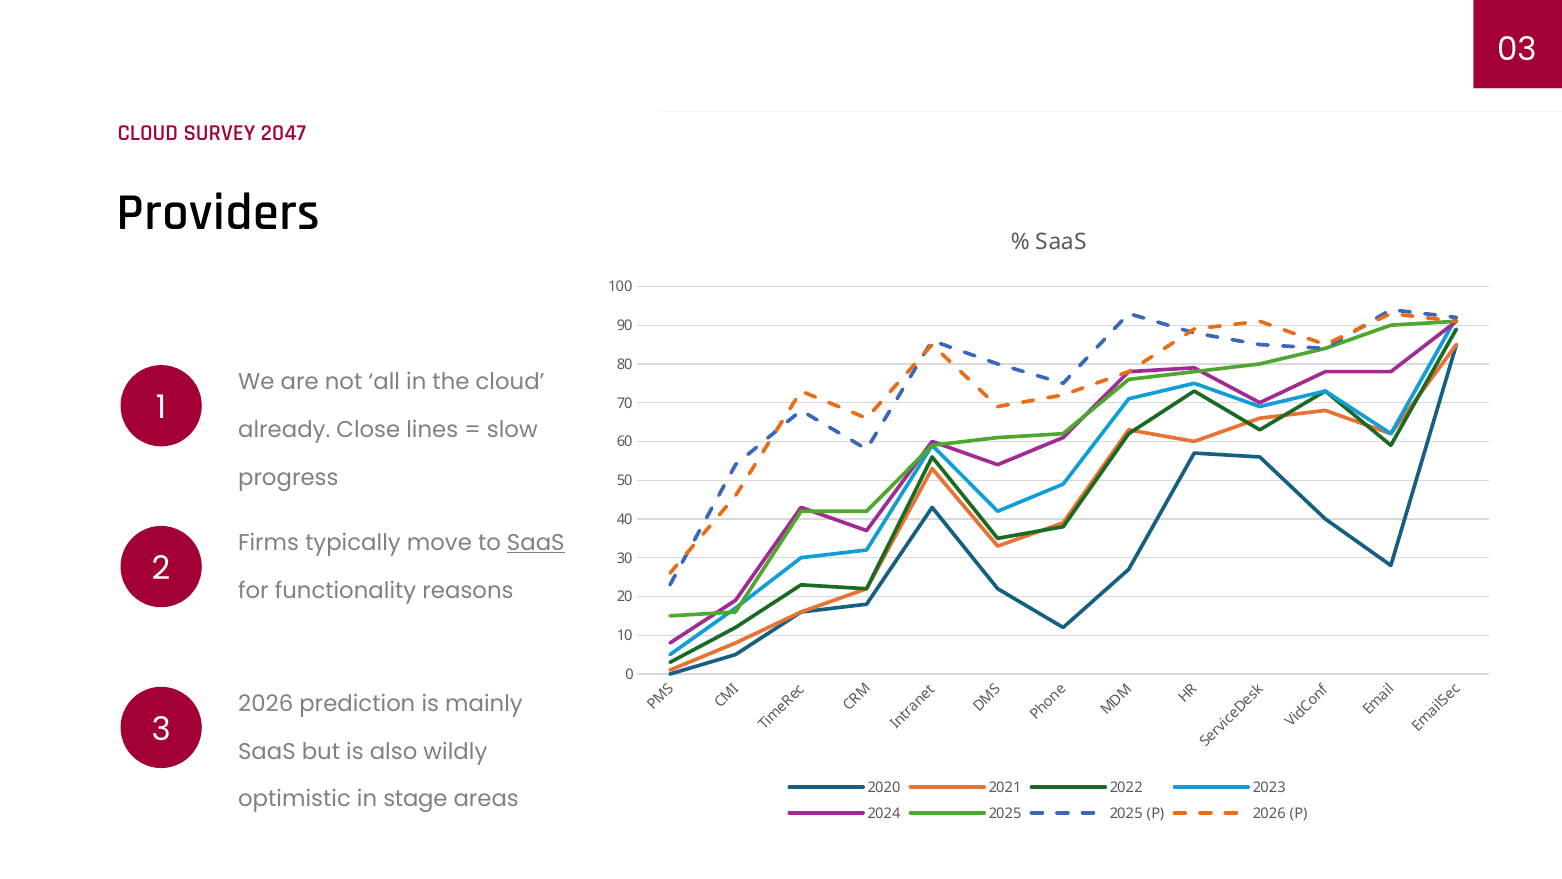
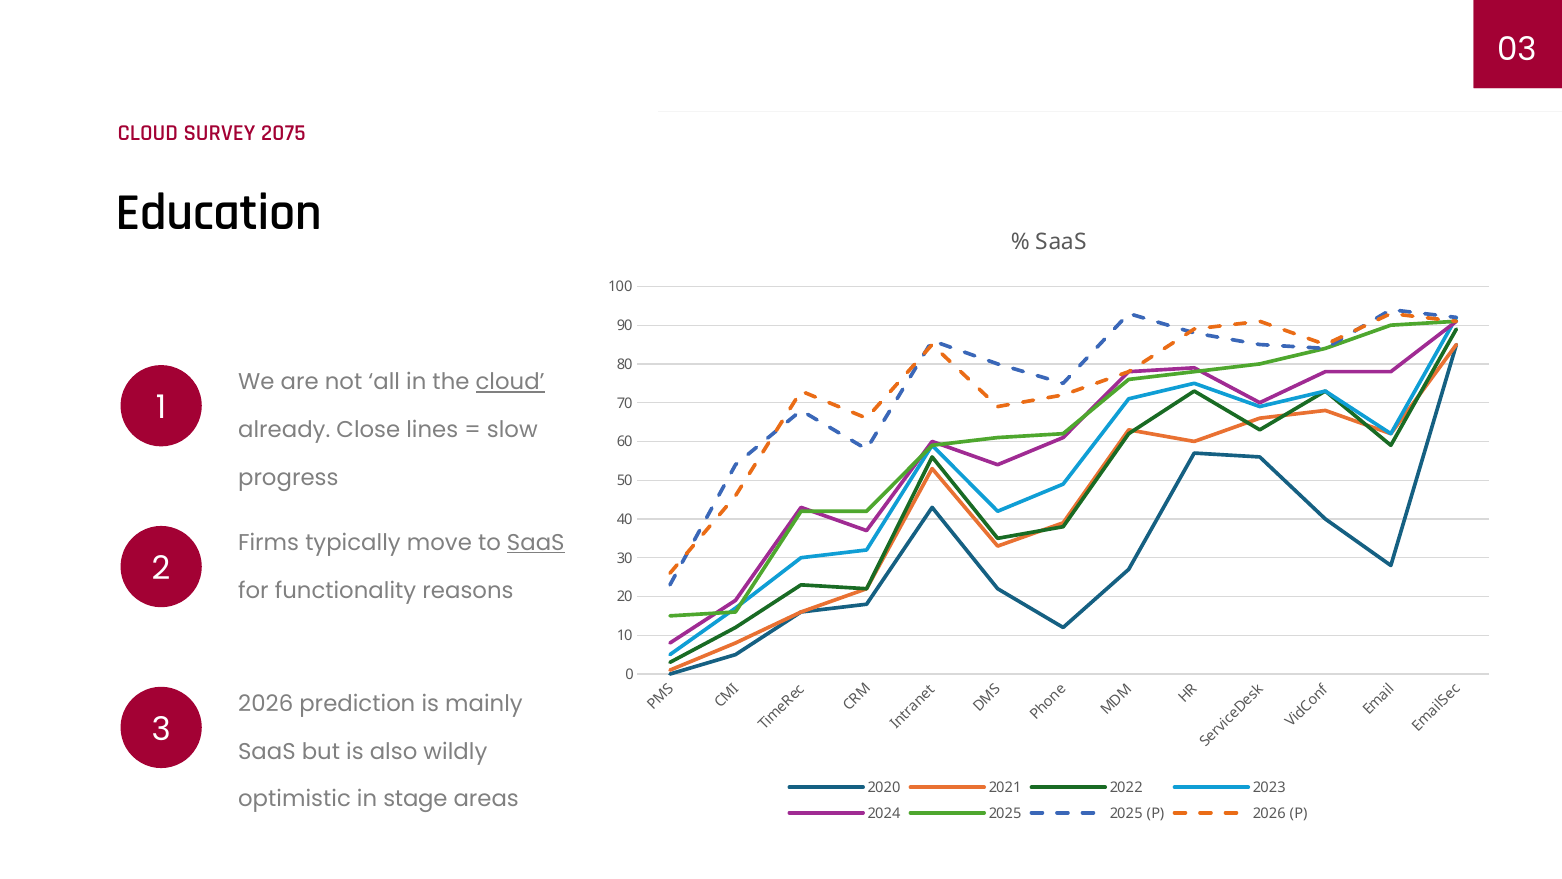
2047: 2047 -> 2075 (283, 133)
Providers: Providers -> Education (219, 213)
cloud underline: none -> present (510, 382)
